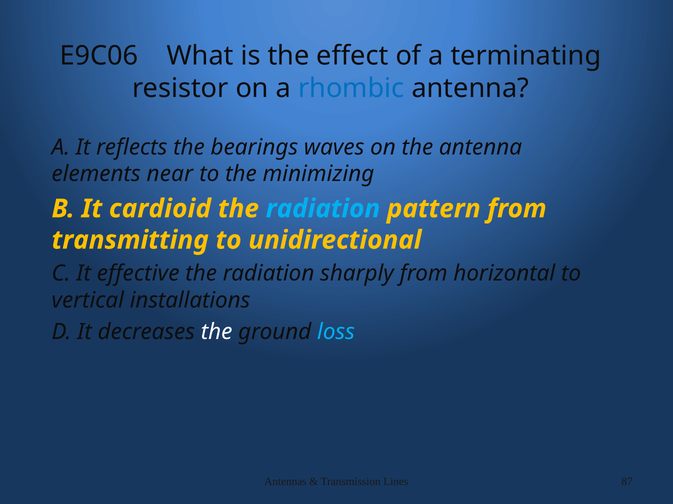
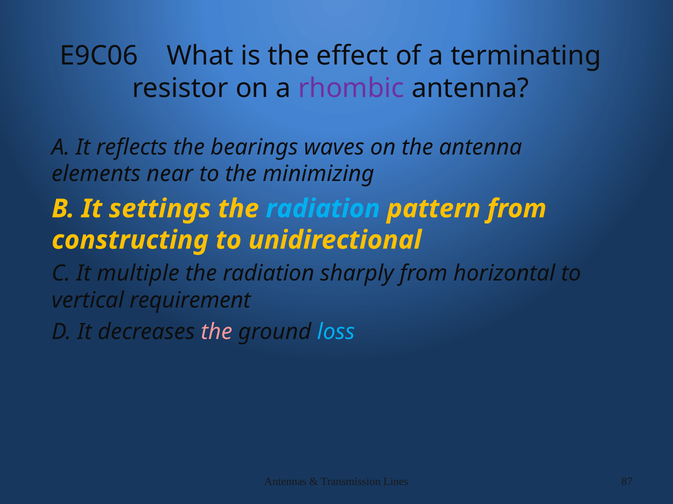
rhombic colour: blue -> purple (351, 89)
cardioid: cardioid -> settings (160, 209)
transmitting: transmitting -> constructing (130, 240)
effective: effective -> multiple (138, 274)
installations: installations -> requirement (190, 301)
the colour: white -> pink (217, 332)
